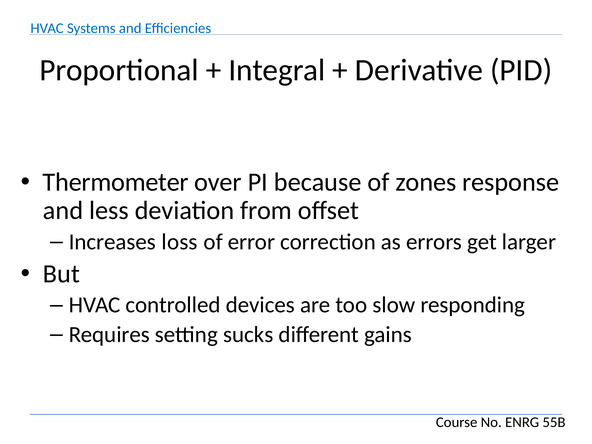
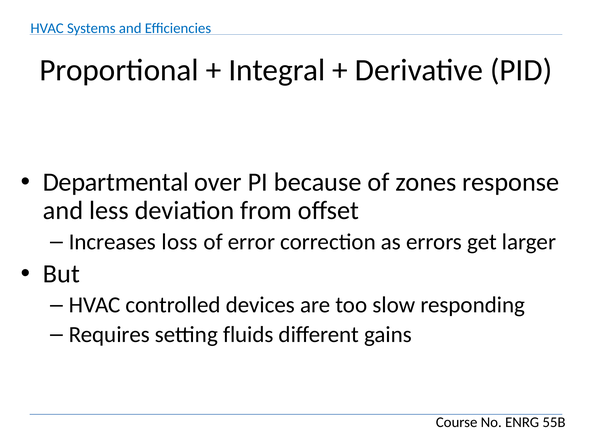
Thermometer: Thermometer -> Departmental (116, 182)
sucks: sucks -> fluids (248, 335)
